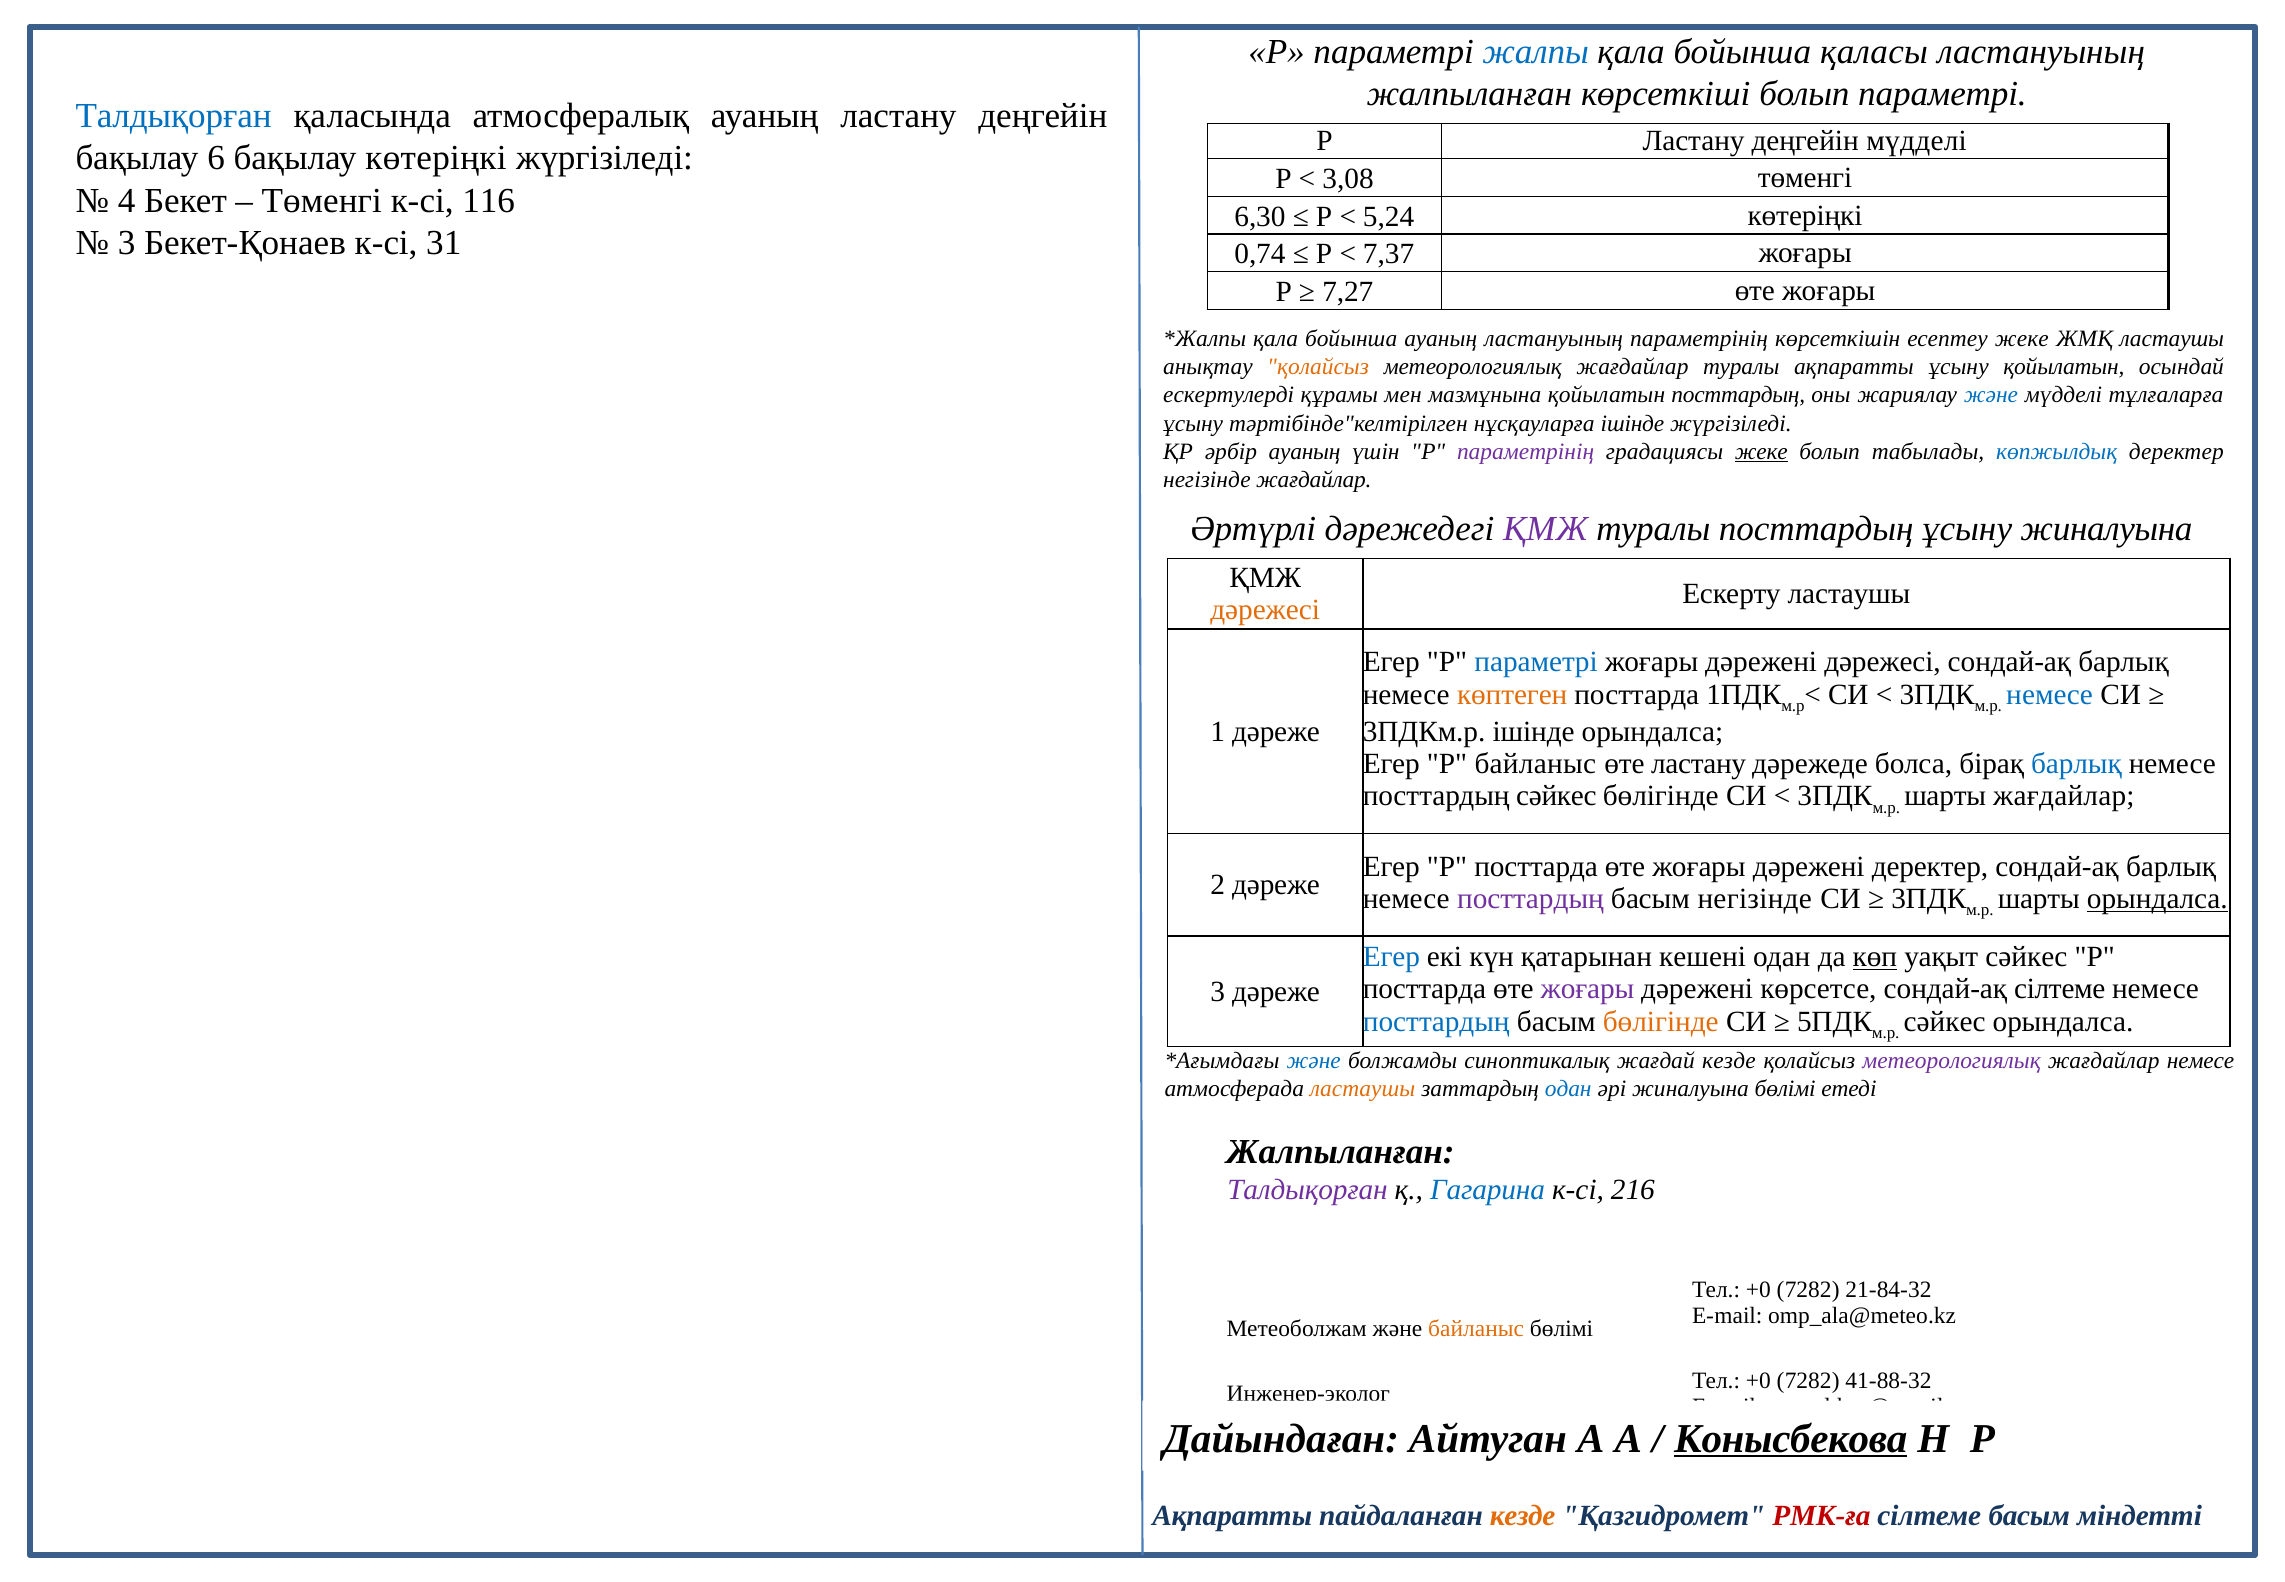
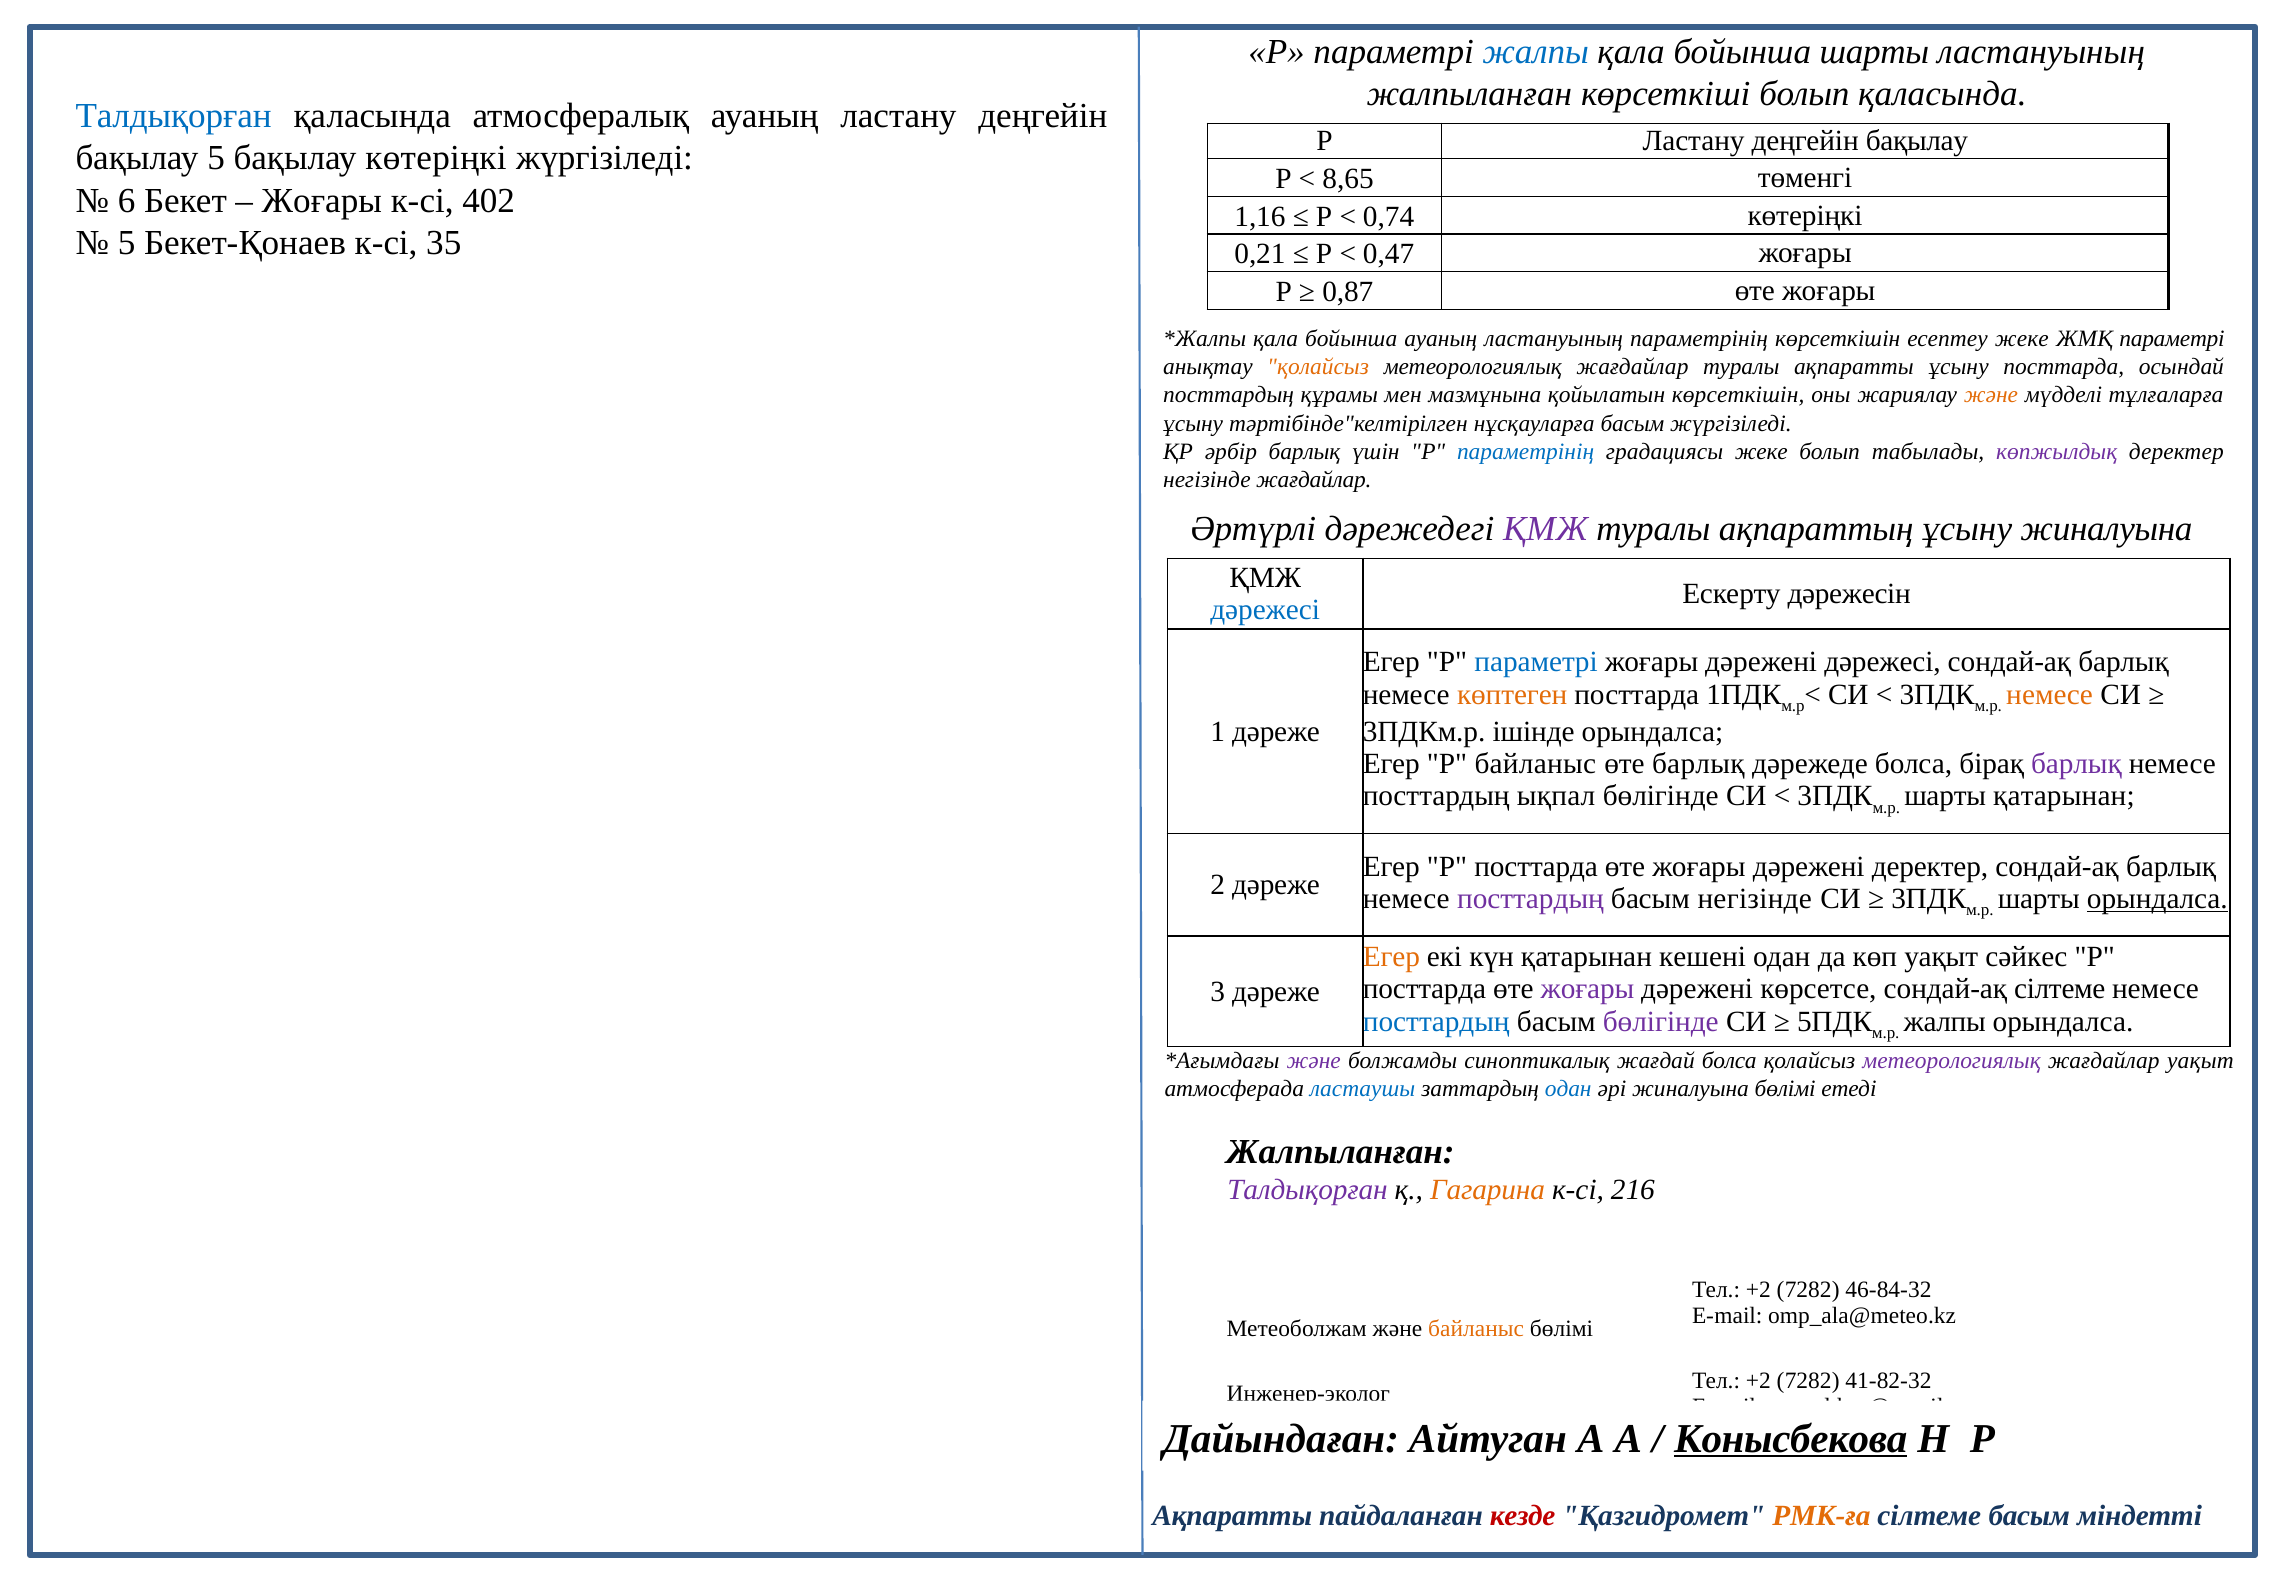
бойынша қаласы: қаласы -> шарты (1874, 52)
болып параметрі: параметрі -> қаласында (1942, 94)
Р Ластану деңгейін мүдделі: мүдделі -> бақылау (1917, 141)
бақылау 6: 6 -> 5 (216, 158)
3,08: 3,08 -> 8,65 (1348, 179)
4: 4 -> 6 (127, 201)
Төменгі: Төменгі -> Жоғары (322, 201)
116: 116 -> 402 (489, 201)
6,30: 6,30 -> 1,16 (1260, 217)
5,24: 5,24 -> 0,74 (1389, 217)
3: 3 -> 5 (127, 243)
31: 31 -> 35 (444, 243)
0,74: 0,74 -> 0,21 (1260, 254)
7,37: 7,37 -> 0,47 (1389, 254)
7,27: 7,27 -> 0,87 (1348, 292)
ЖМҚ ластаушы: ластаушы -> параметрі (2172, 339)
ұсыну қойылатын: қойылатын -> посттарда (2064, 367)
ескертулерді: ескертулерді -> посттардың (1229, 395)
қойылатын посттардың: посттардың -> көрсеткішін (1738, 395)
және colour: blue -> orange (1991, 395)
нұсқауларға ішінде: ішінде -> басым (1633, 423)
әрбір ауаның: ауаның -> барлық (1304, 451)
параметрінің colour: purple -> blue (1526, 451)
жеке underline: present -> none (1761, 451)
көпжылдық colour: blue -> purple (2057, 451)
туралы посттардың: посттардың -> ақпараттың (1816, 529)
Ескерту ластаушы: ластаушы -> дәрежесін (1849, 594)
дәрежесі colour: orange -> blue (1265, 610)
немесе colour: blue -> orange (2050, 694)
өте ластану: ластану -> барлық (1698, 764)
барлық colour: blue -> purple (2076, 764)
посттардың сәйкес: сәйкес -> ықпал (1556, 796)
шарты жағдайлар: жағдайлар -> қатарынан (2064, 796)
Егер colour: blue -> orange (1391, 957)
көп underline: present -> none (1875, 957)
бөлігінде colour: orange -> purple (1661, 1021)
сәйкес: сәйкес -> жалпы (1945, 1021)
және colour: blue -> purple (1314, 1060)
жағдай кезде: кезде -> болса (1729, 1060)
жағдайлар немесе: немесе -> уақыт (2200, 1060)
ластаушы colour: orange -> blue (1363, 1088)
Гагарина colour: blue -> orange (1488, 1189)
+0: +0 -> +2 (1758, 1290)
21-84-32: 21-84-32 -> 46-84-32 (1888, 1290)
+0: +0 -> +2 (1758, 1381)
41-88-32: 41-88-32 -> 41-82-32 (1888, 1381)
кезде colour: orange -> red (1523, 1516)
РМК-ға colour: red -> orange (1821, 1516)
